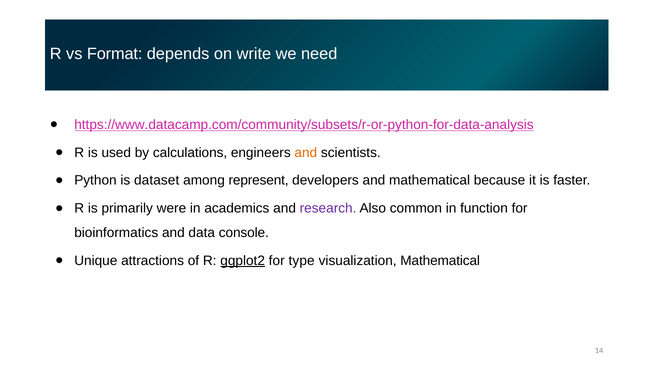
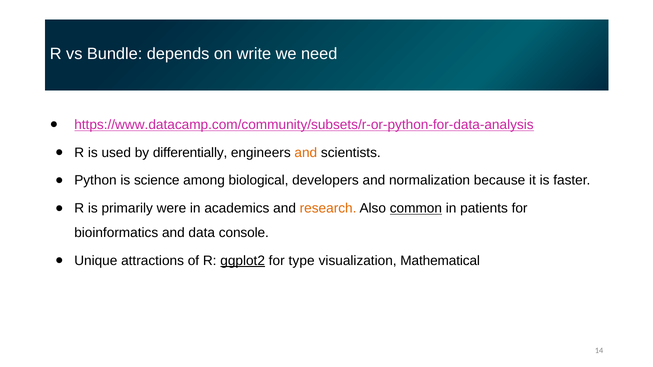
Format: Format -> Bundle (115, 54)
calculations: calculations -> differentially (190, 153)
dataset: dataset -> science (157, 181)
represent: represent -> biological (259, 181)
and mathematical: mathematical -> normalization (430, 181)
research colour: purple -> orange (328, 208)
common underline: none -> present (416, 208)
function: function -> patients (484, 208)
